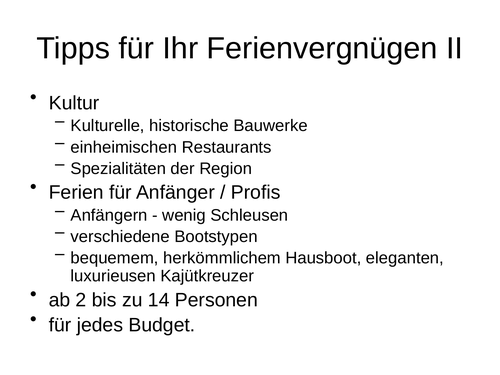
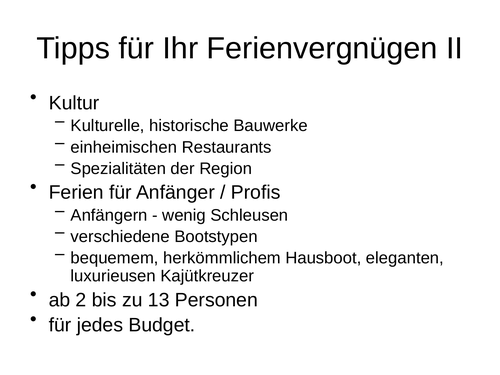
14: 14 -> 13 (159, 300)
